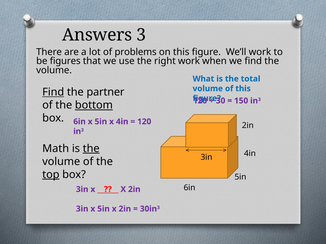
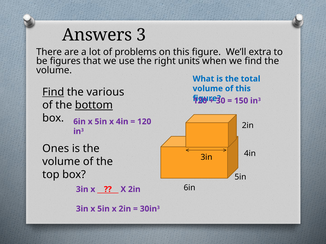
We’ll work: work -> extra (260, 52)
right work: work -> units (189, 61)
partner: partner -> various (105, 92)
Math: Math -> Ones (56, 149)
the underline: present -> none (91, 149)
top underline: present -> none (51, 175)
